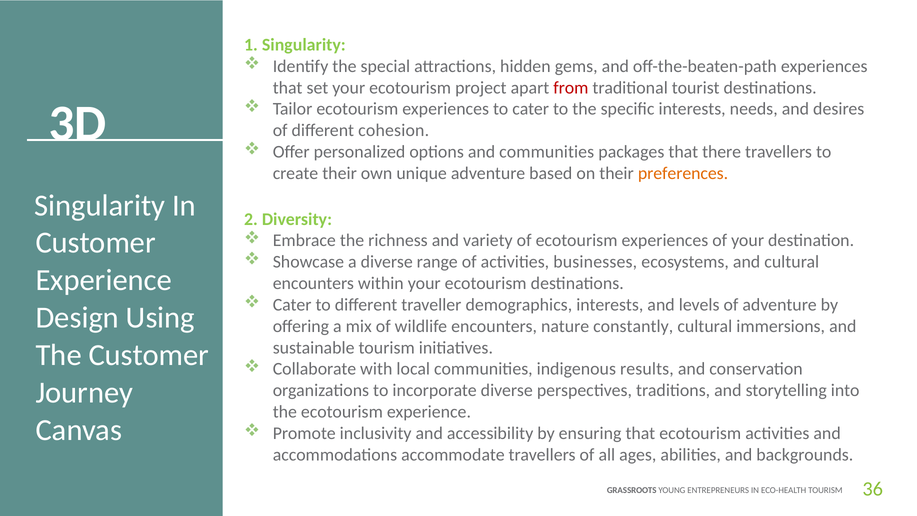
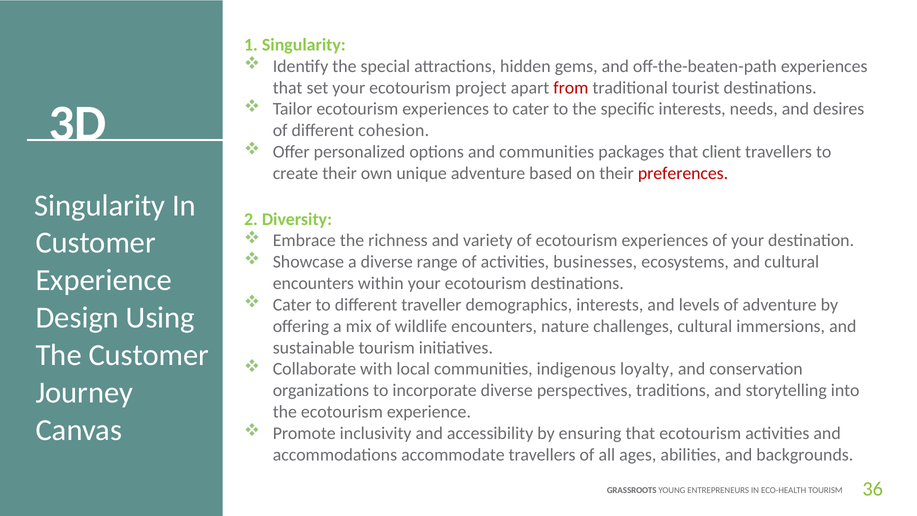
there: there -> client (722, 152)
preferences colour: orange -> red (683, 173)
constantly: constantly -> challenges (633, 326)
results: results -> loyalty (647, 369)
